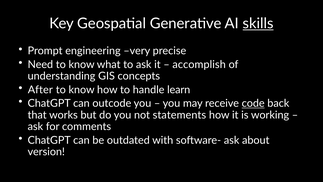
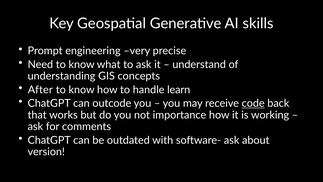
skills underline: present -> none (258, 23)
accomplish: accomplish -> understand (199, 64)
statements: statements -> importance (179, 115)
